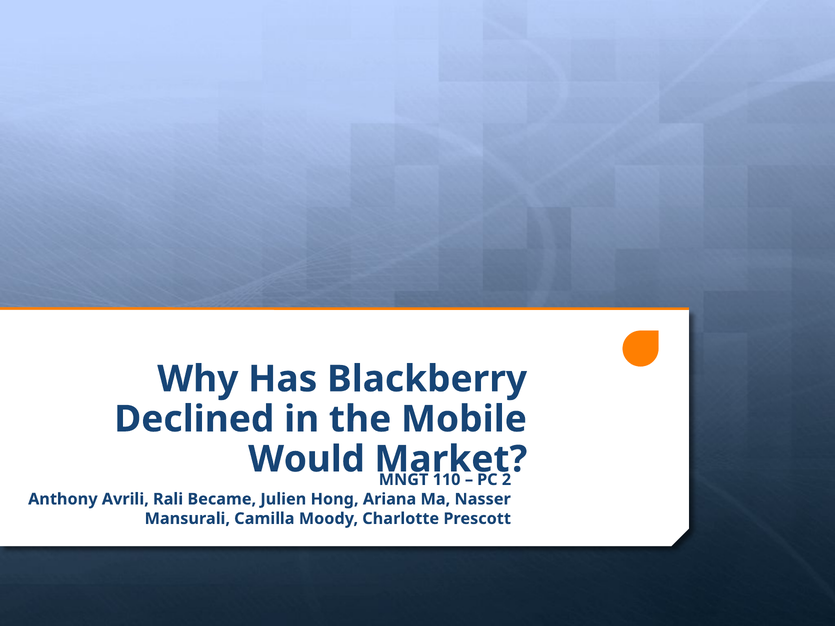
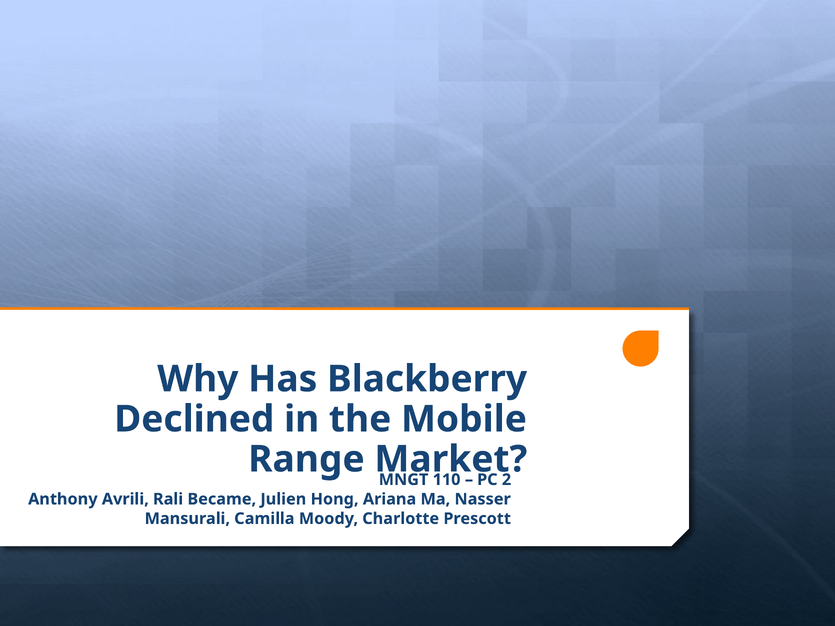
Would: Would -> Range (306, 459)
